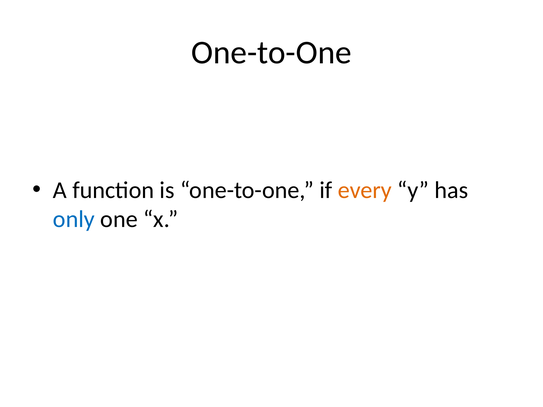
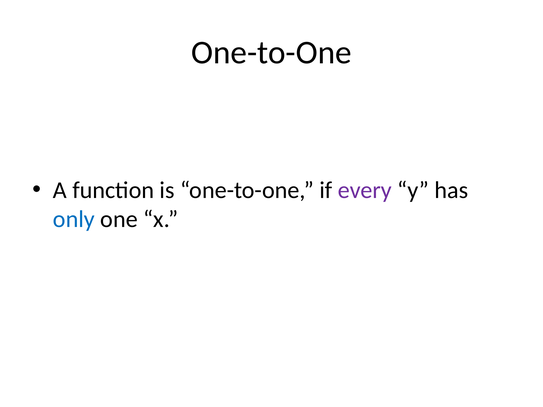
every colour: orange -> purple (365, 190)
